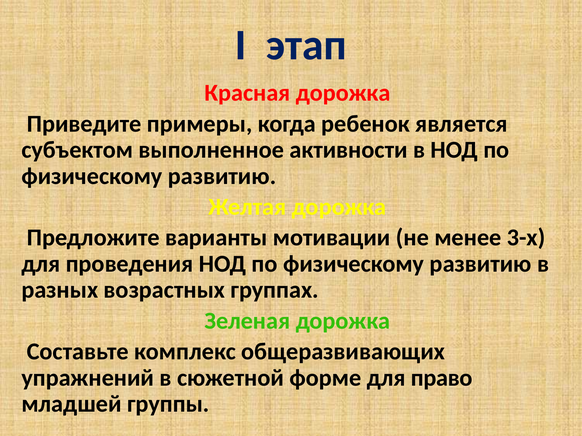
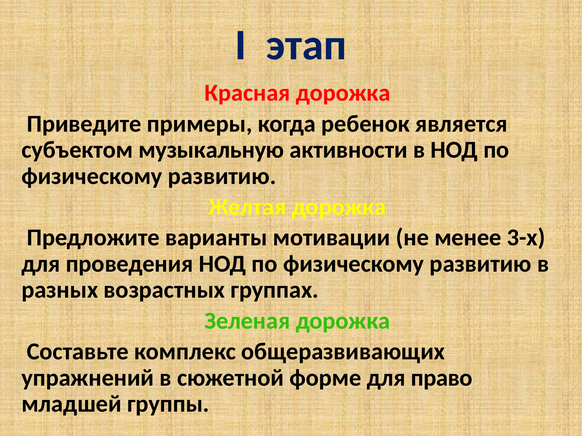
выполненное: выполненное -> музыкальную (211, 150)
